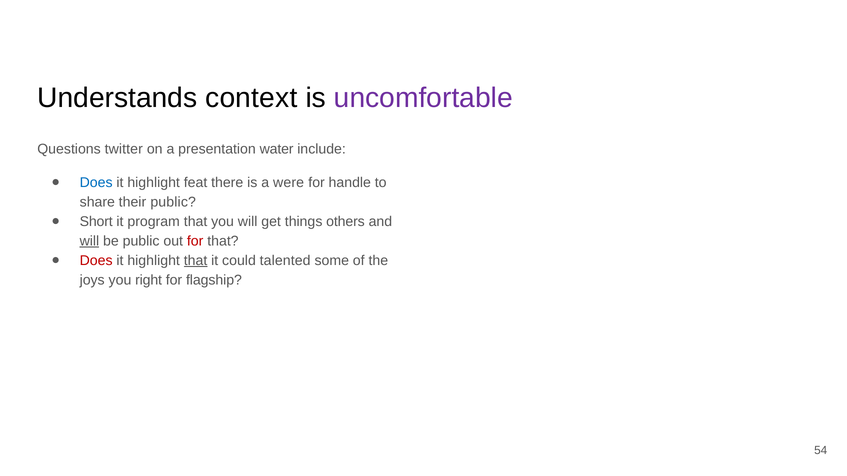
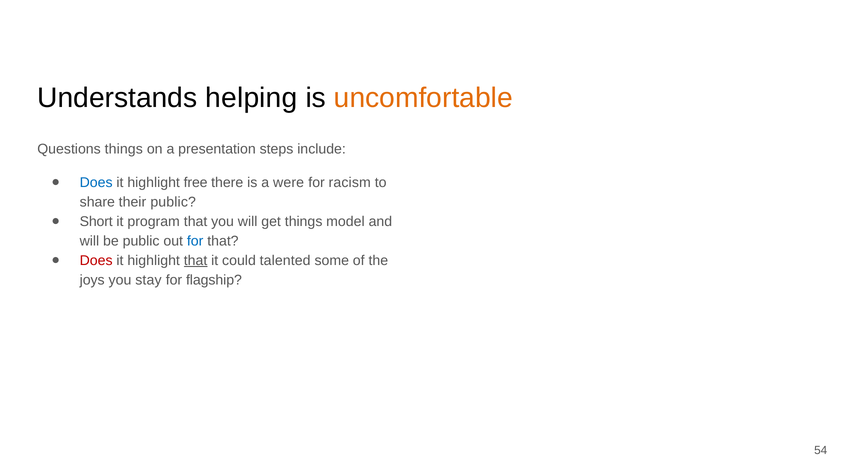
context: context -> helping (251, 98)
uncomfortable colour: purple -> orange (423, 98)
Questions twitter: twitter -> things (124, 149)
water: water -> steps (277, 149)
feat: feat -> free (196, 183)
handle: handle -> racism (350, 183)
others: others -> model (345, 222)
will underline: present -> none (89, 241)
for colour: red -> blue (195, 241)
right: right -> stay (148, 280)
